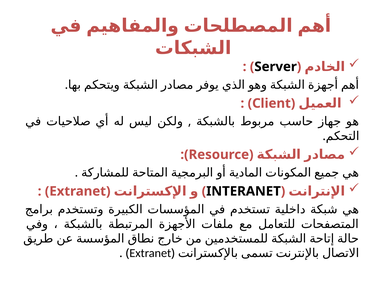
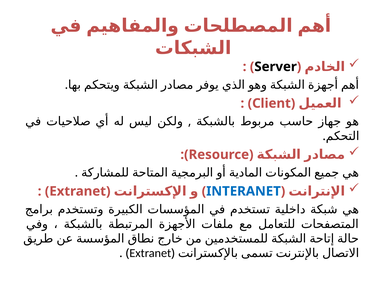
INTERANET colour: black -> blue (244, 192)
